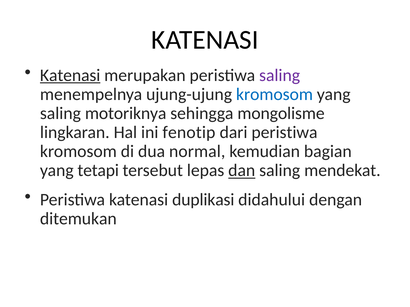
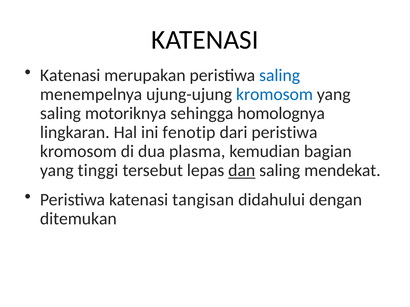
Katenasi underline: present -> none (70, 75)
saling colour: purple -> blue (280, 75)
mongolisme: mongolisme -> homolognya (281, 114)
normal: normal -> plasma (197, 152)
tetapi: tetapi -> tinggi (98, 171)
duplikasi: duplikasi -> tangisan (203, 200)
